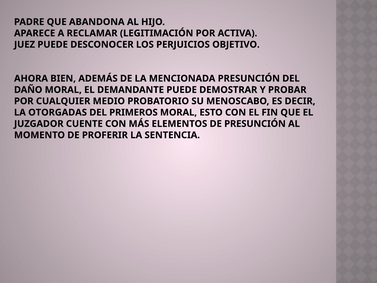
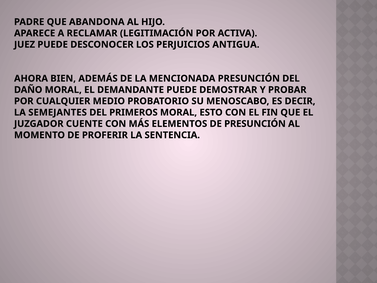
OBJETIVO: OBJETIVO -> ANTIGUA (236, 44)
OTORGADAS: OTORGADAS -> SEMEJANTES (58, 112)
